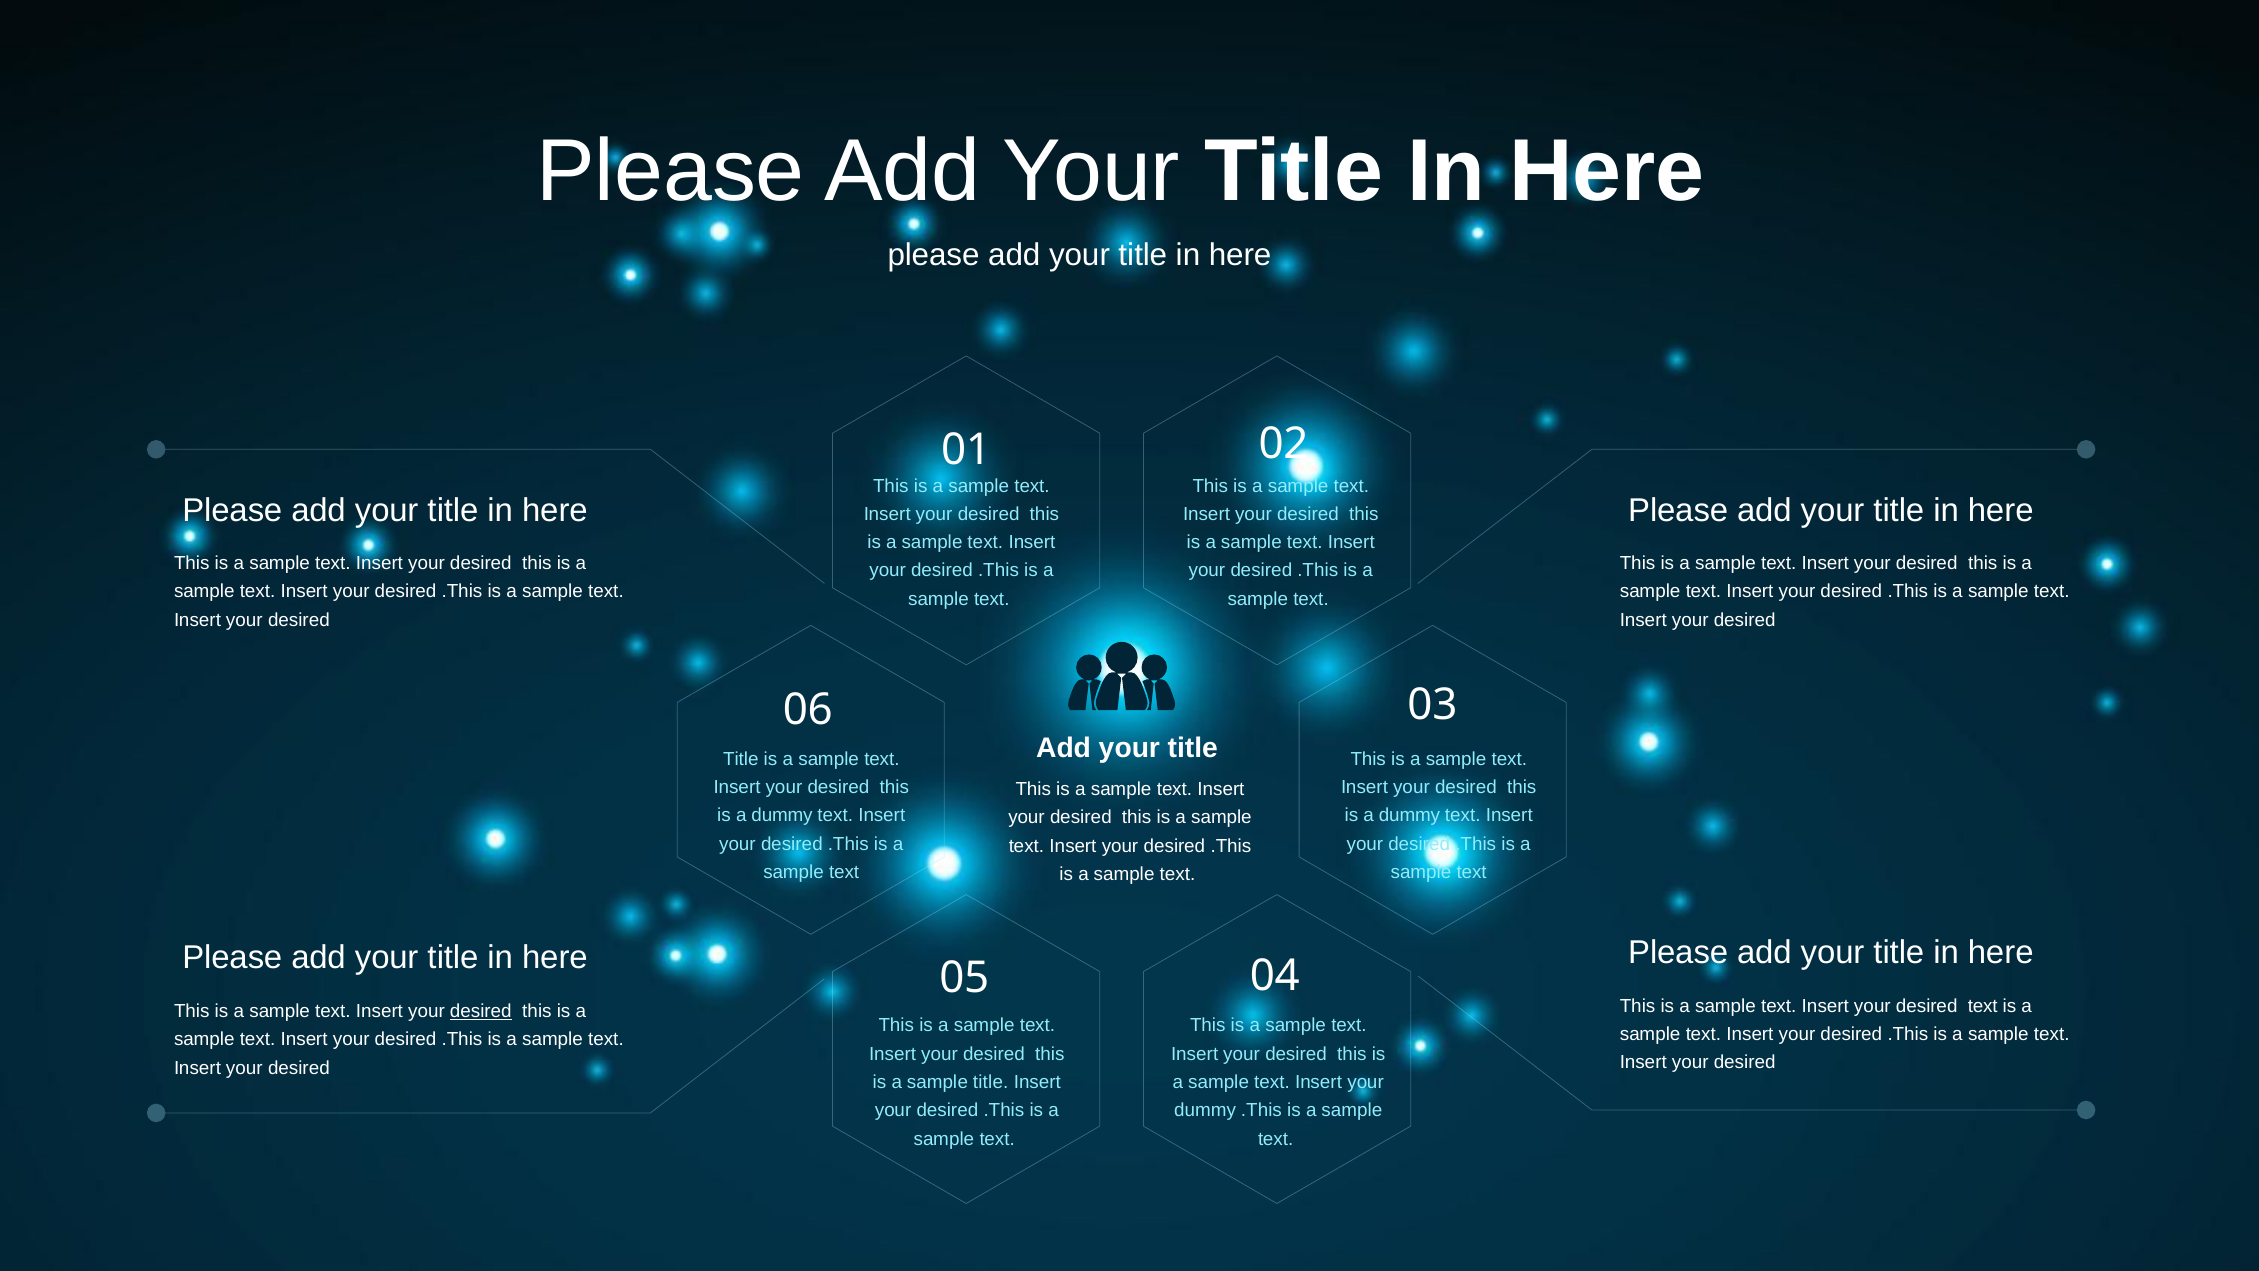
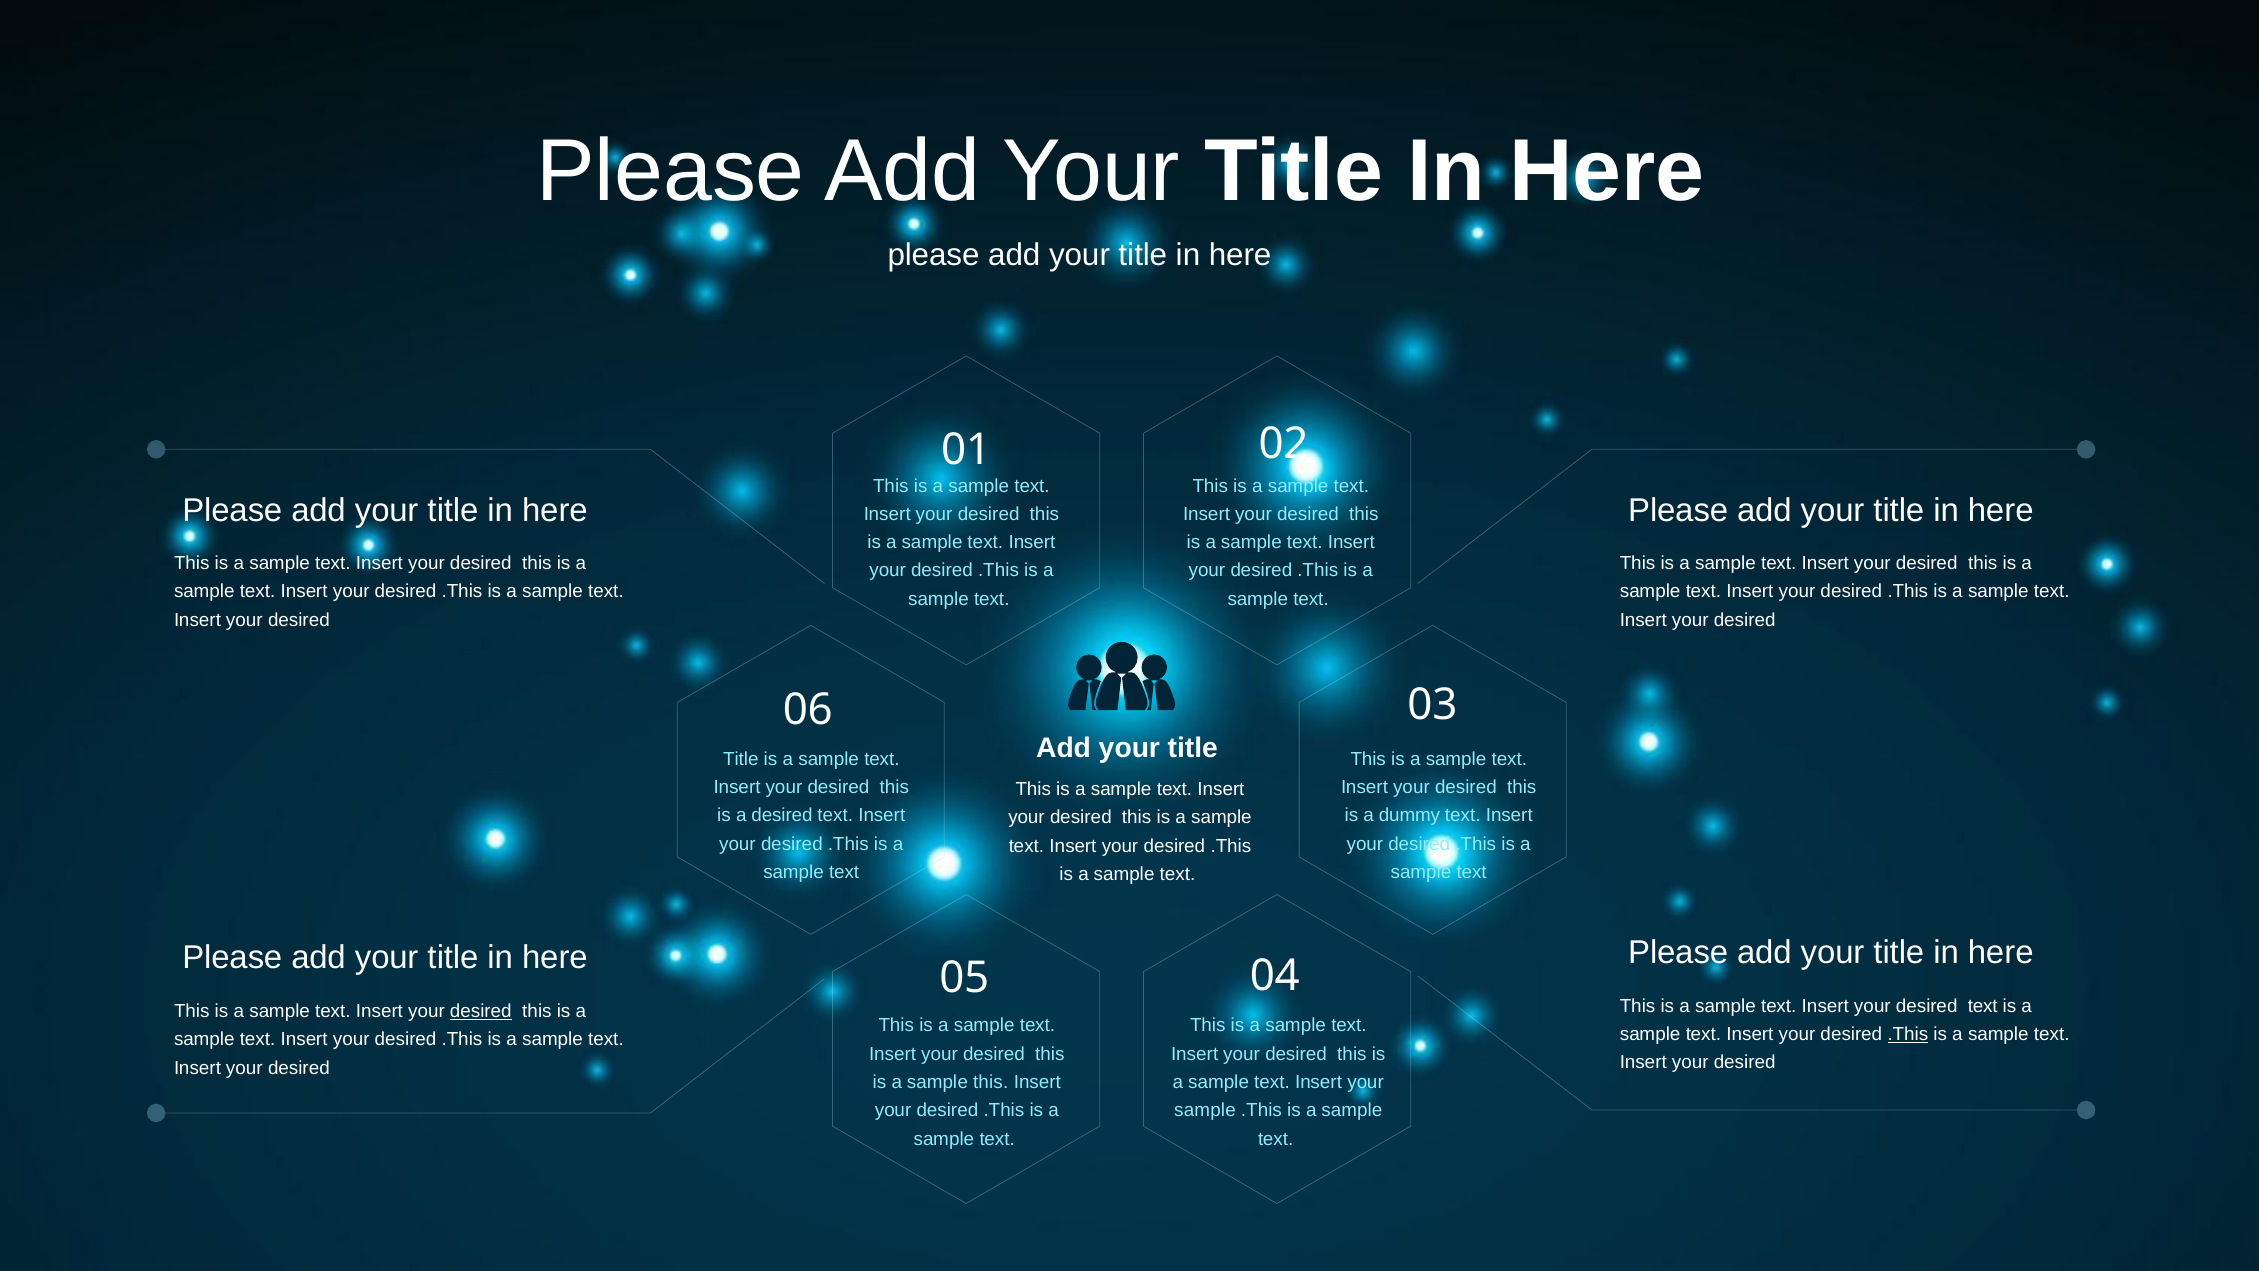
dummy: dummy -> desired (782, 815)
.This underline: none -> present (1908, 1034)
sample title: title -> this (991, 1082)
dummy: dummy -> sample (1205, 1110)
